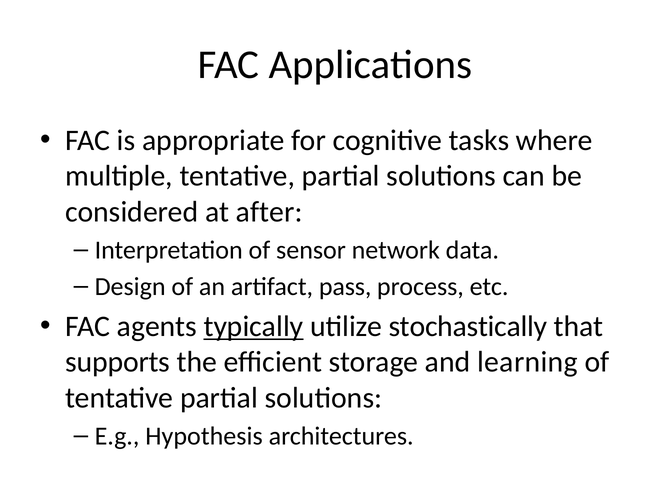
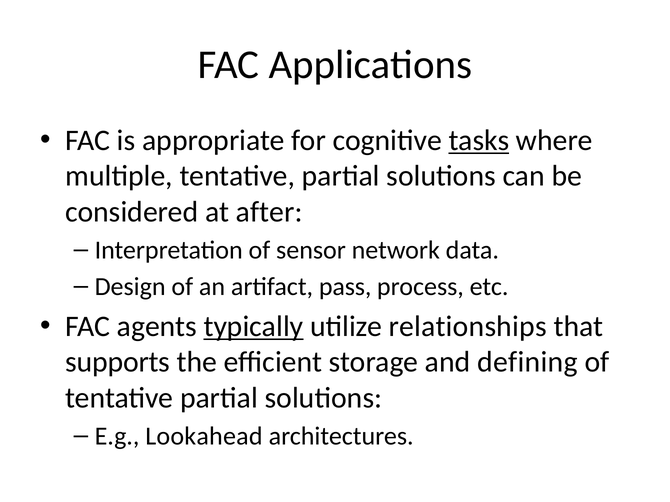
tasks underline: none -> present (479, 141)
stochastically: stochastically -> relationships (468, 327)
learning: learning -> defining (527, 362)
Hypothesis: Hypothesis -> Lookahead (204, 437)
